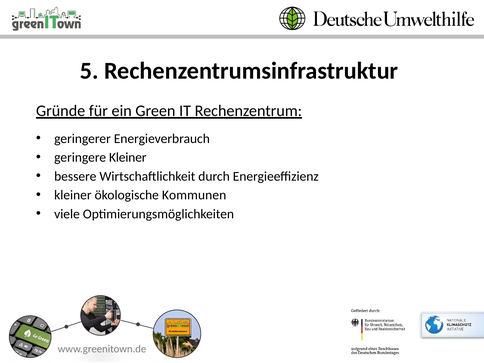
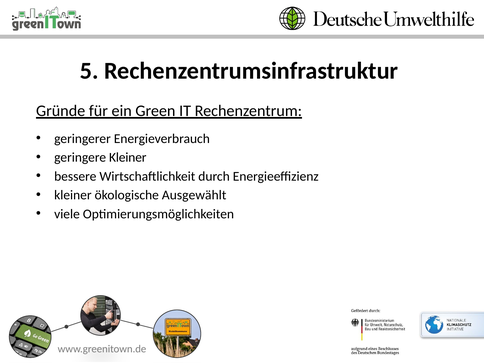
Kommunen: Kommunen -> Ausgewählt (194, 195)
